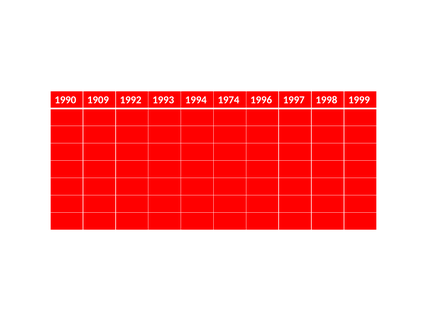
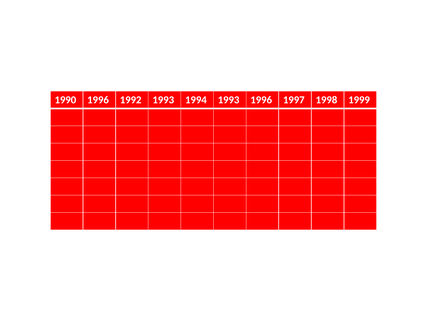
1990 1909: 1909 -> 1996 (98, 100)
1994 1974: 1974 -> 1993 (229, 100)
